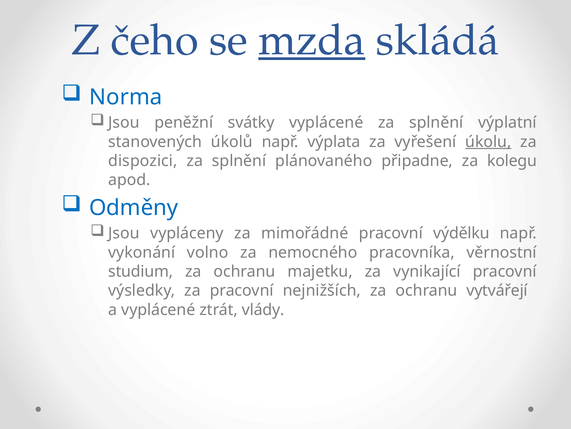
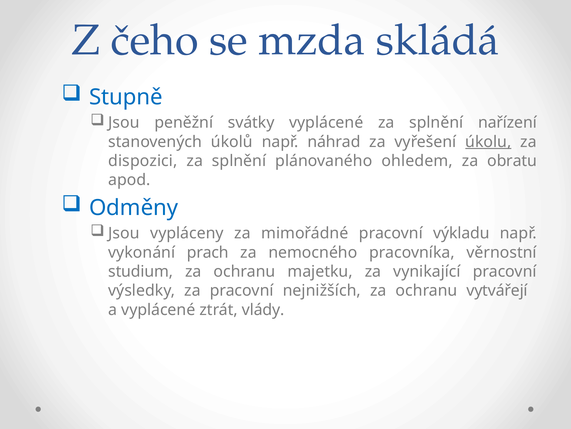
mzda underline: present -> none (312, 40)
Norma: Norma -> Stupně (126, 97)
výplatní: výplatní -> nařízení (507, 122)
výplata: výplata -> náhrad (334, 142)
připadne: připadne -> ohledem (417, 161)
kolegu: kolegu -> obratu (512, 161)
výdělku: výdělku -> výkladu (461, 233)
volno: volno -> prach (208, 252)
